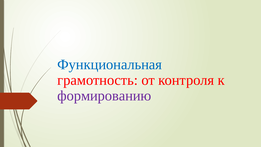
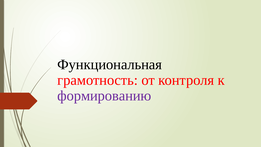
Функциональная colour: blue -> black (110, 64)
